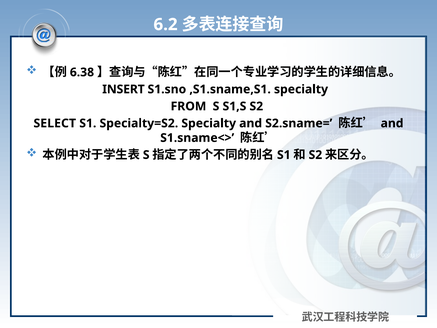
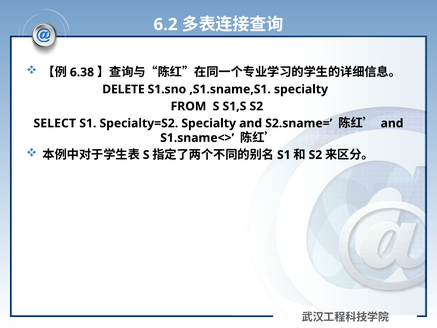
INSERT: INSERT -> DELETE (123, 89)
